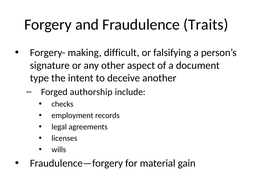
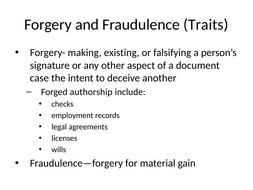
difficult: difficult -> existing (122, 53)
type: type -> case (39, 78)
